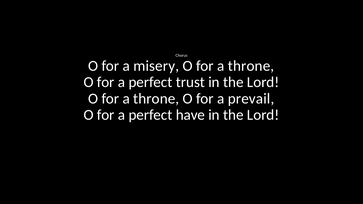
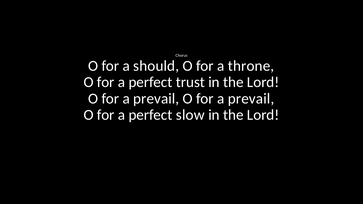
misery: misery -> should (156, 66)
throne: throne -> prevail (156, 99)
have: have -> slow (190, 115)
